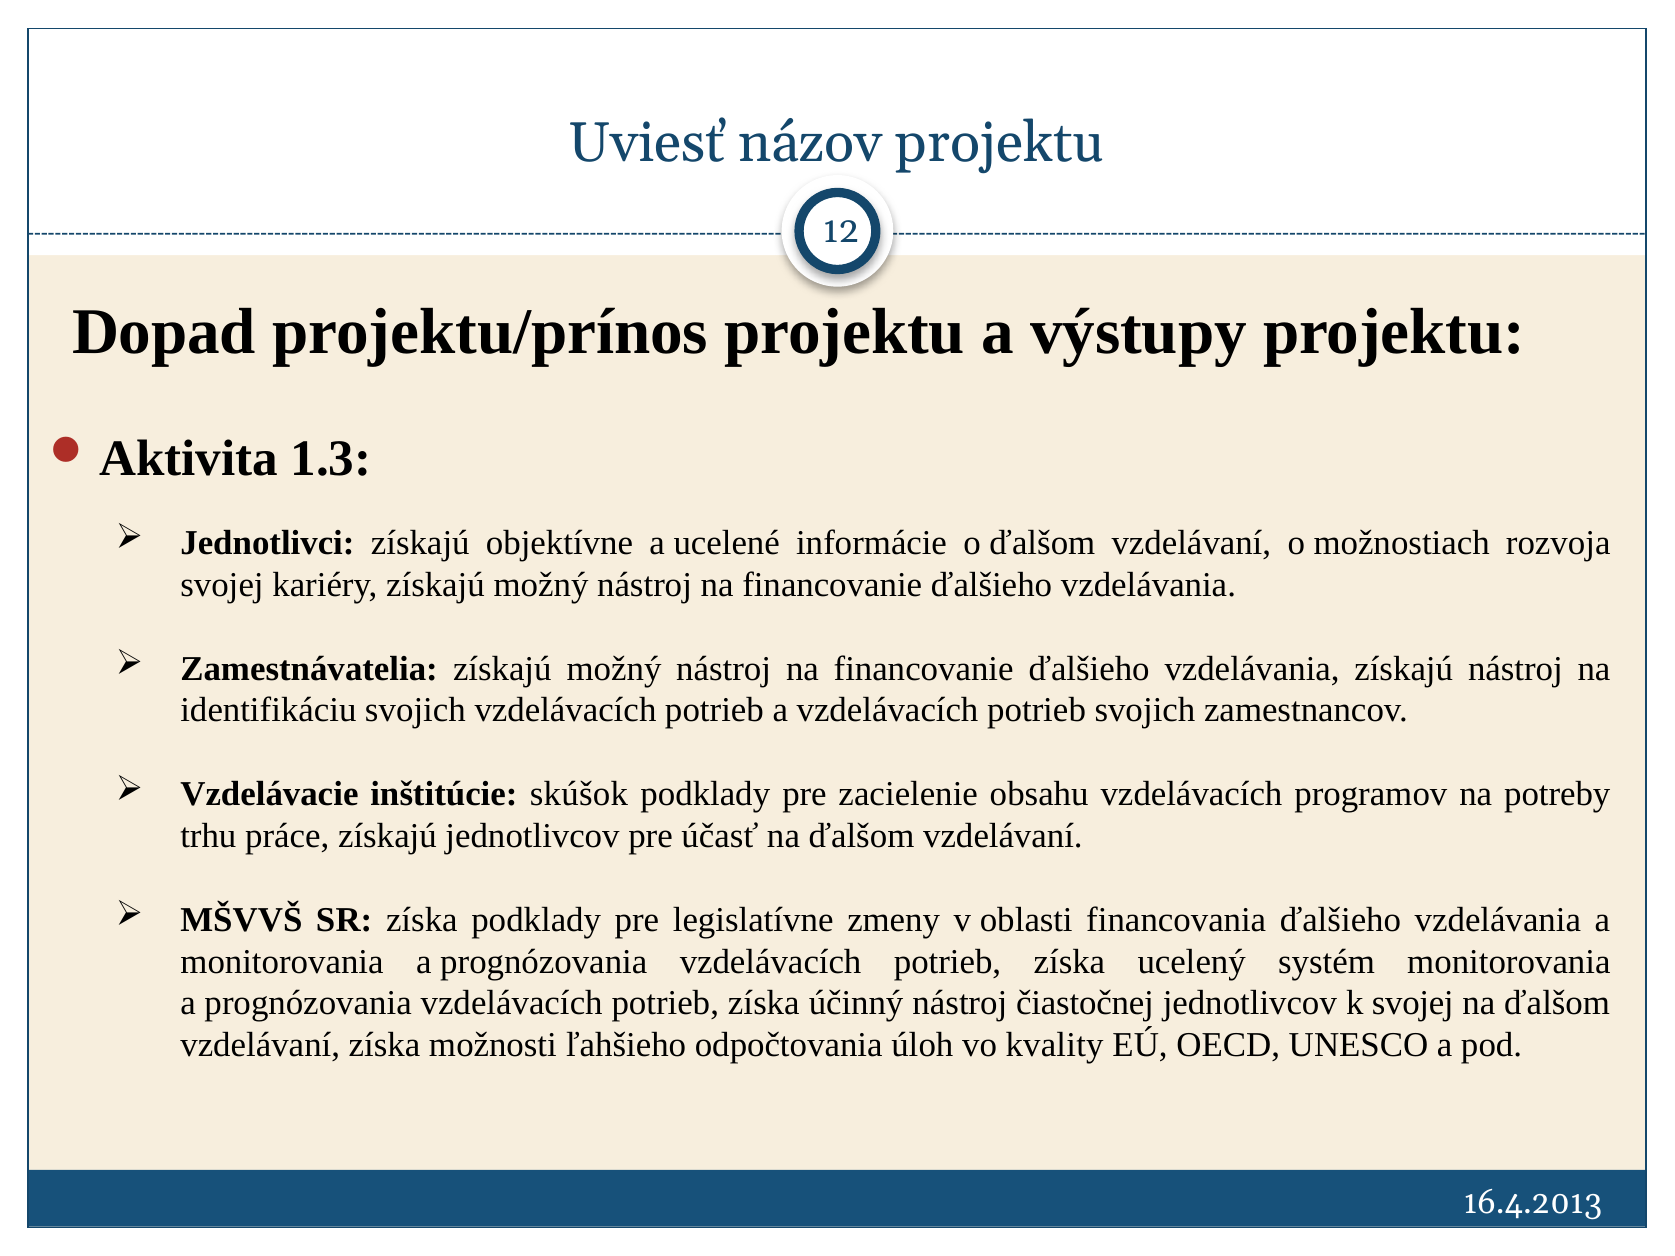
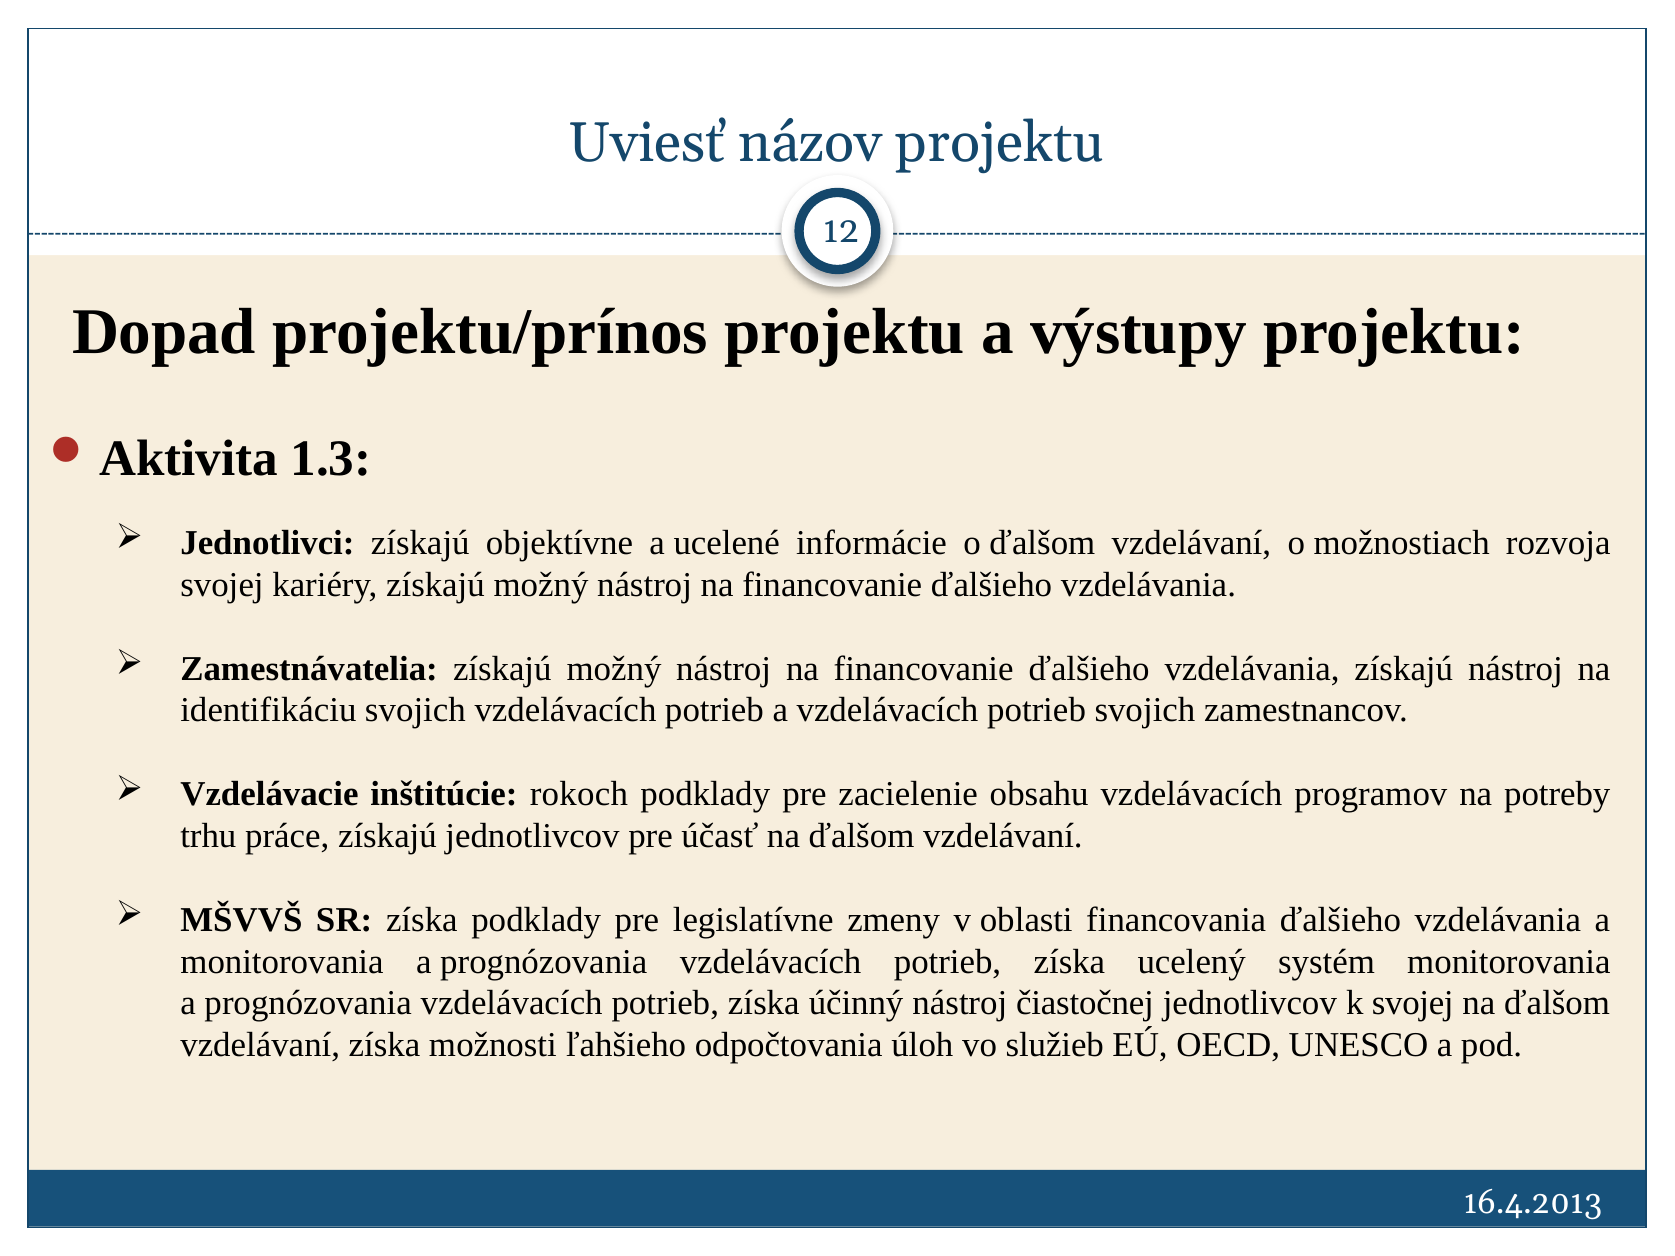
skúšok: skúšok -> rokoch (579, 794)
kvality: kvality -> služieb (1055, 1046)
